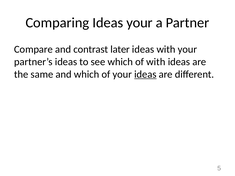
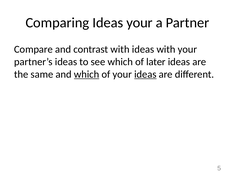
contrast later: later -> with (120, 49)
of with: with -> later (156, 62)
which underline: none -> present (87, 74)
